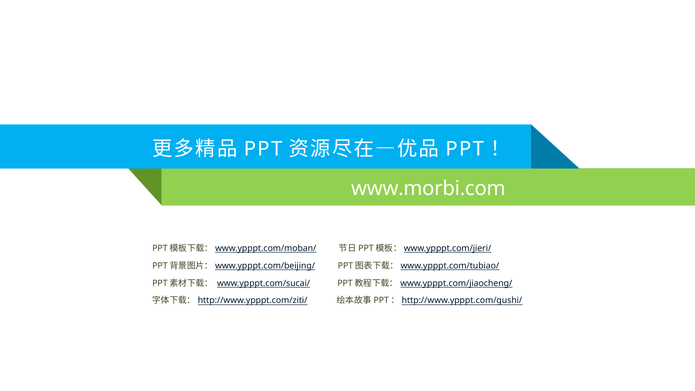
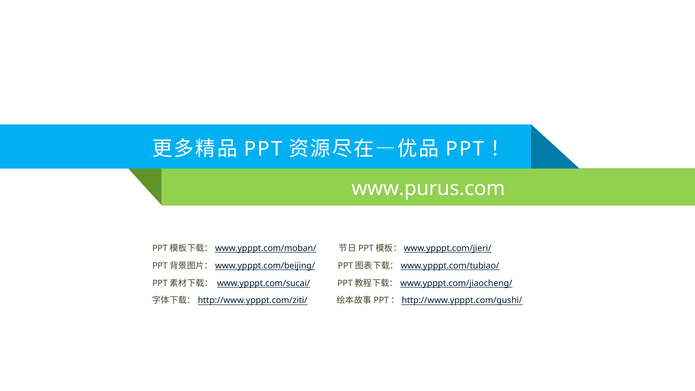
www.morbi.com: www.morbi.com -> www.purus.com (428, 188)
